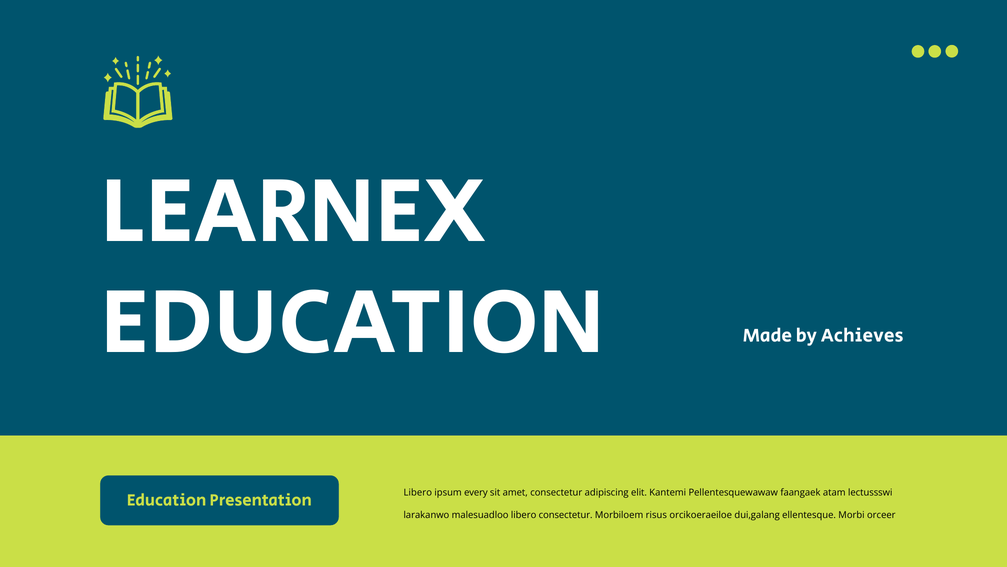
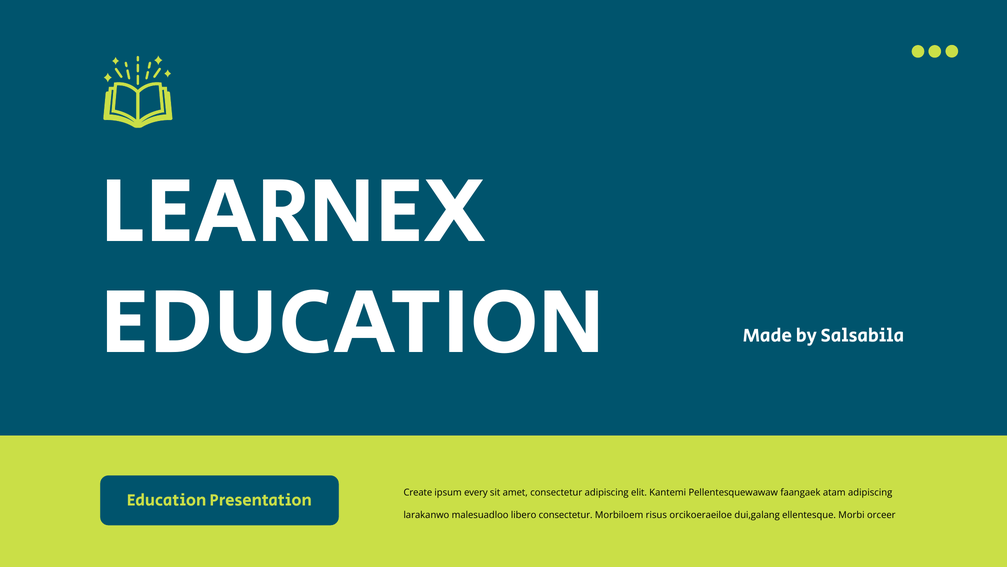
Achieves: Achieves -> Salsabila (862, 335)
Libero: Libero -> Create (418, 492)
atam lectussswi: lectussswi -> adipiscing (870, 492)
